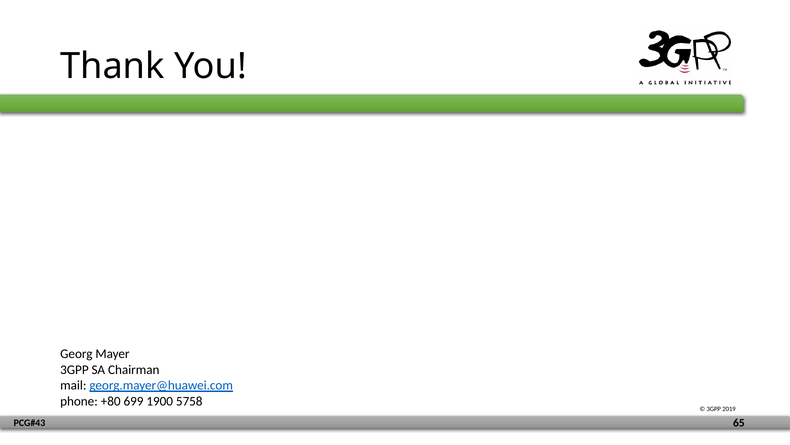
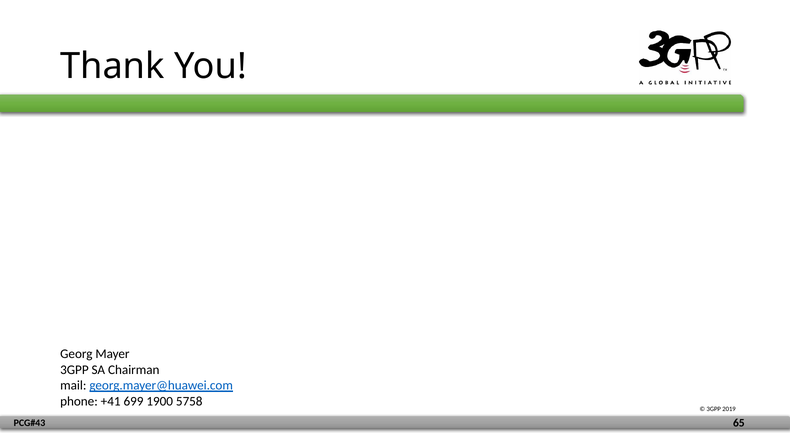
+80: +80 -> +41 (111, 401)
